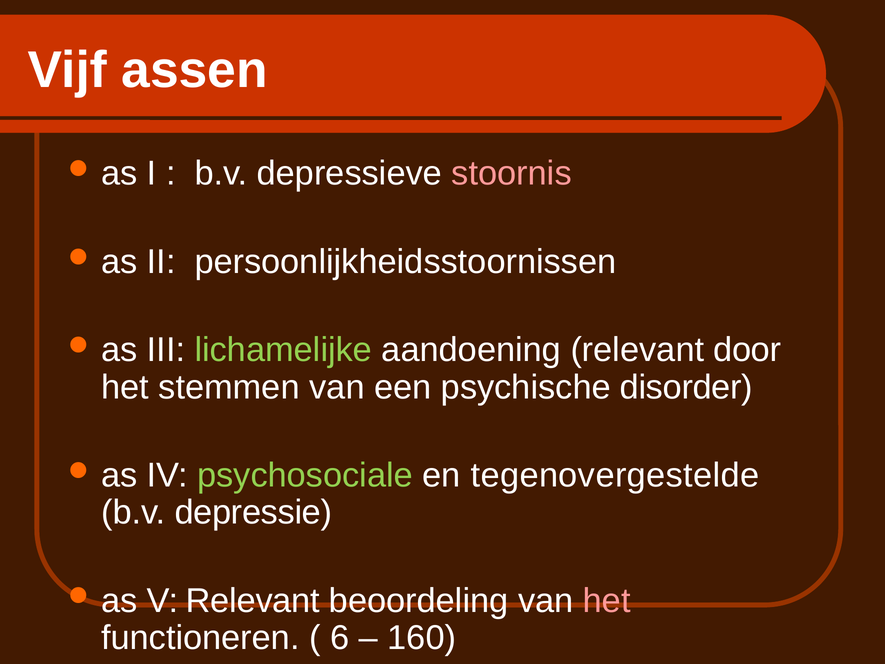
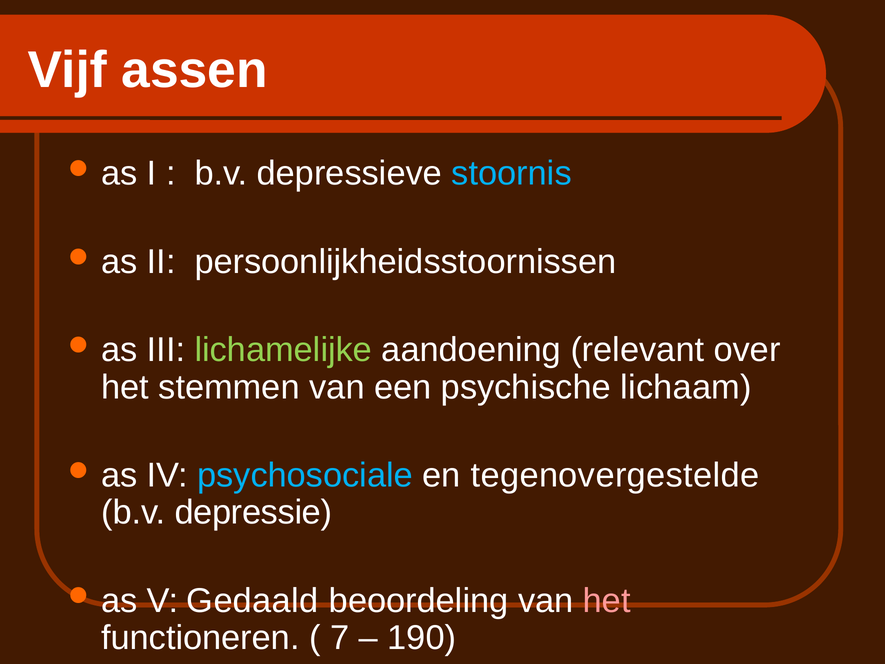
stoornis colour: pink -> light blue (512, 174)
door: door -> over (747, 350)
disorder: disorder -> lichaam (686, 387)
psychosociale colour: light green -> light blue (305, 475)
V Relevant: Relevant -> Gedaald (252, 601)
6: 6 -> 7 (340, 638)
160: 160 -> 190 (422, 638)
